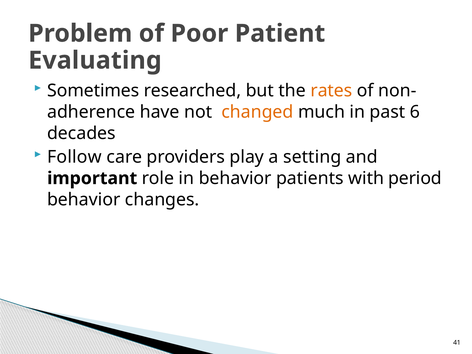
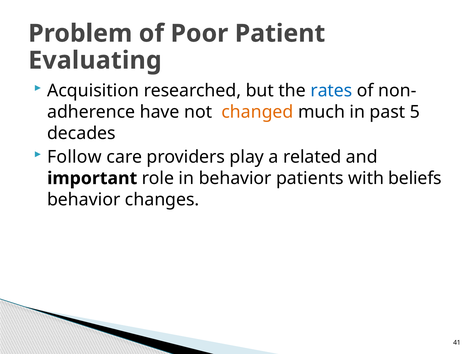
Sometimes: Sometimes -> Acquisition (93, 91)
rates colour: orange -> blue (331, 91)
6: 6 -> 5 (415, 112)
setting: setting -> related (312, 157)
period: period -> beliefs (415, 178)
